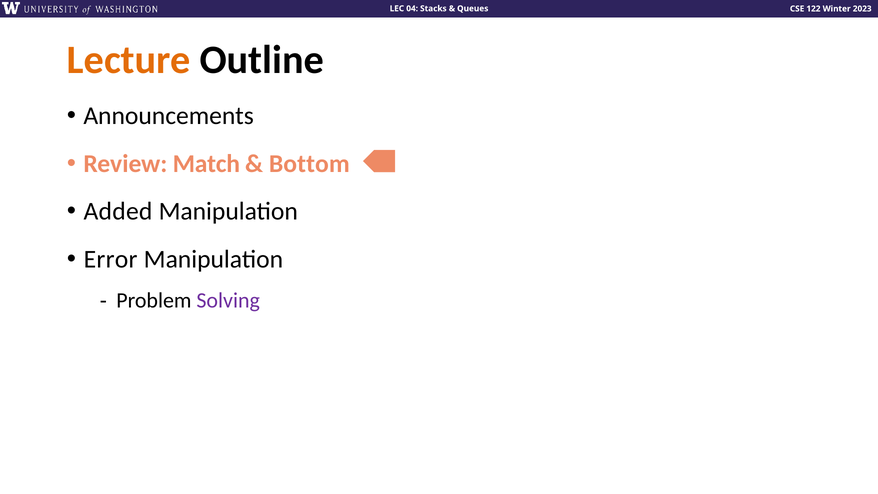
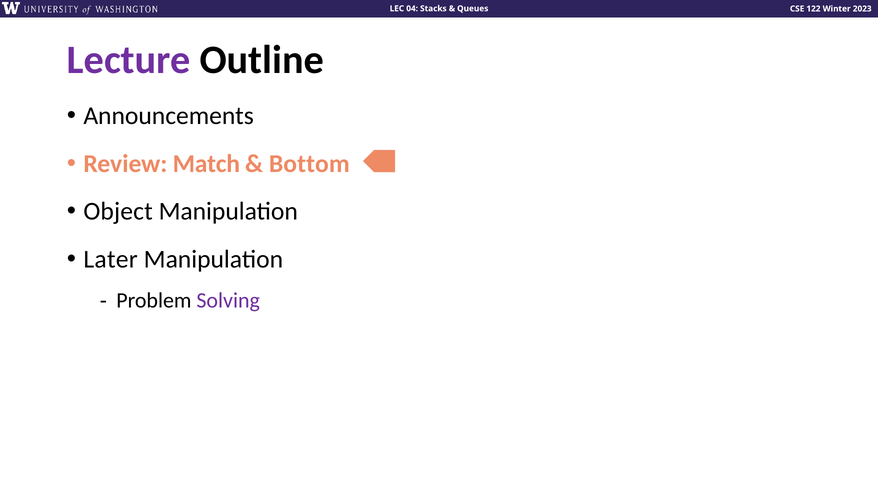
Lecture colour: orange -> purple (129, 60)
Added: Added -> Object (118, 211)
Error: Error -> Later (111, 259)
